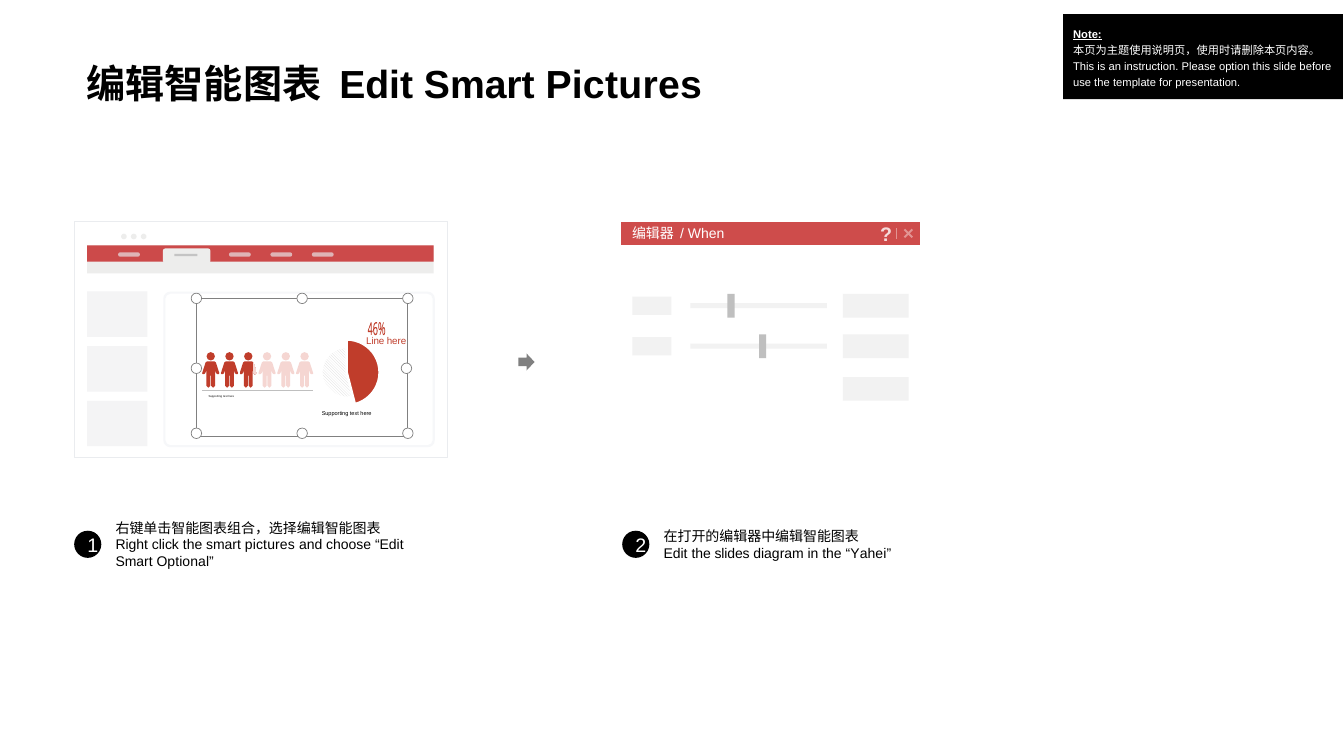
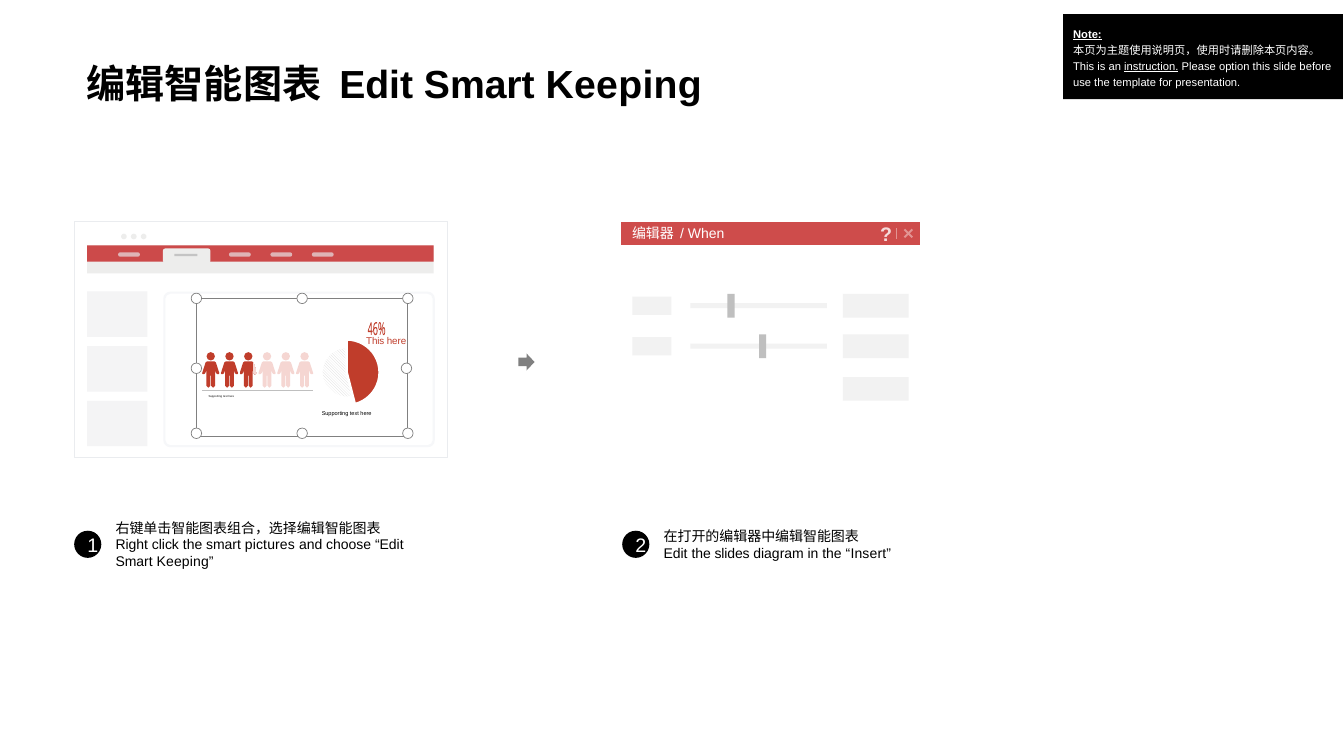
instruction underline: none -> present (1151, 67)
Pictures: Pictures -> Keeping (624, 86)
Line: Line -> This (375, 341)
Yahei: Yahei -> Insert (868, 554)
Optional: Optional -> Keeping (185, 562)
